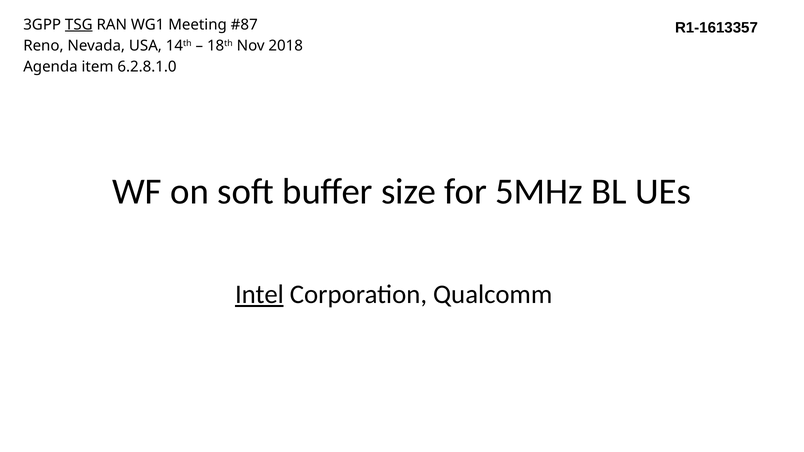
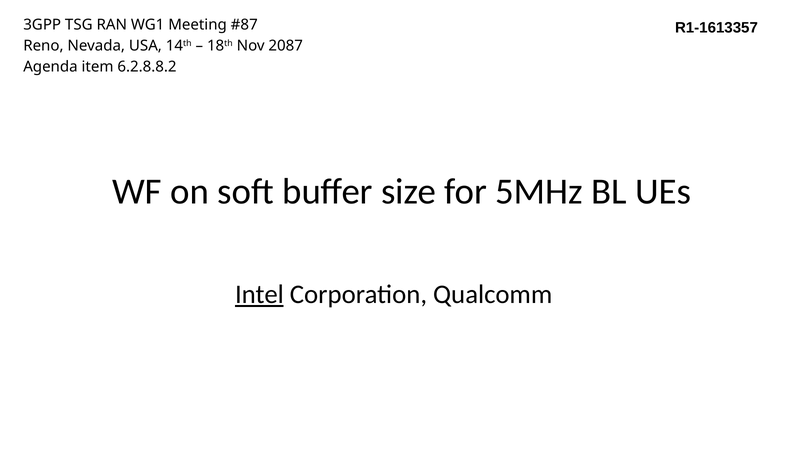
TSG underline: present -> none (79, 25)
2018: 2018 -> 2087 (286, 46)
6.2.8.1.0: 6.2.8.1.0 -> 6.2.8.8.2 (147, 67)
